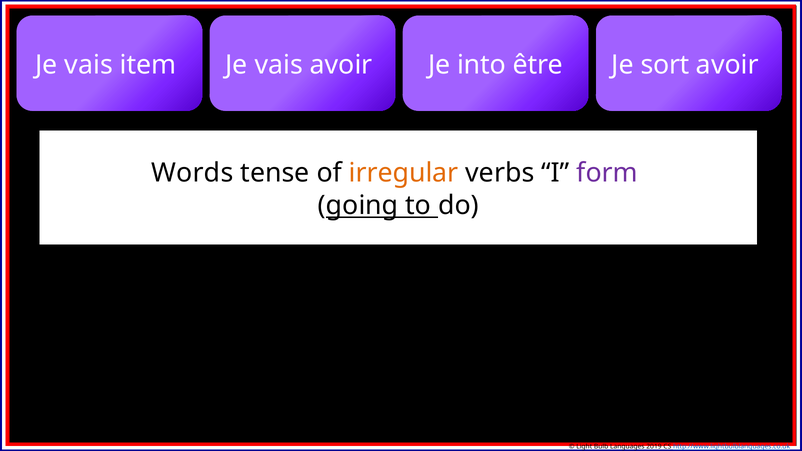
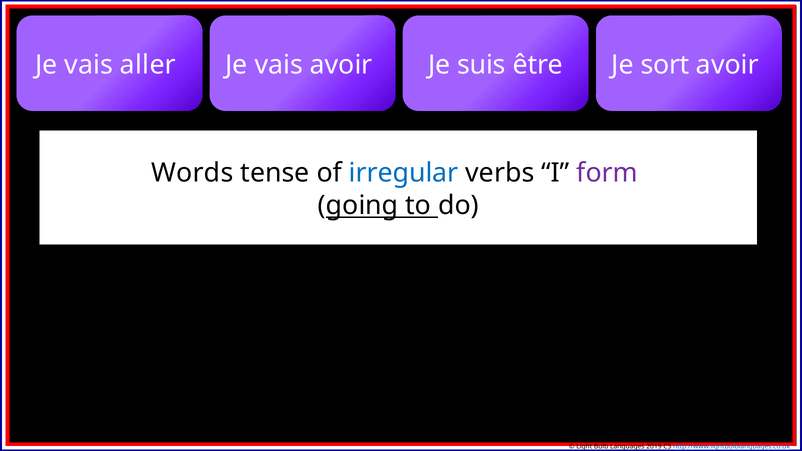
item: item -> aller (148, 65)
into: into -> suis (482, 65)
irregular colour: orange -> blue (404, 173)
